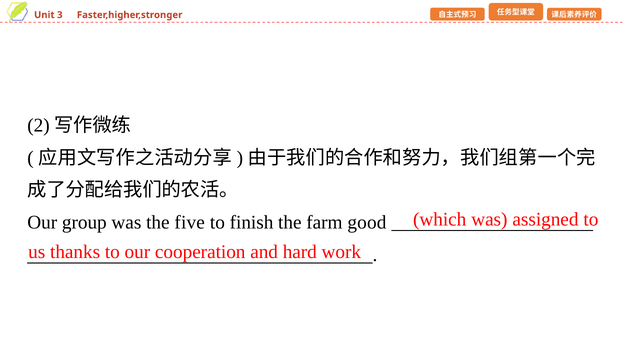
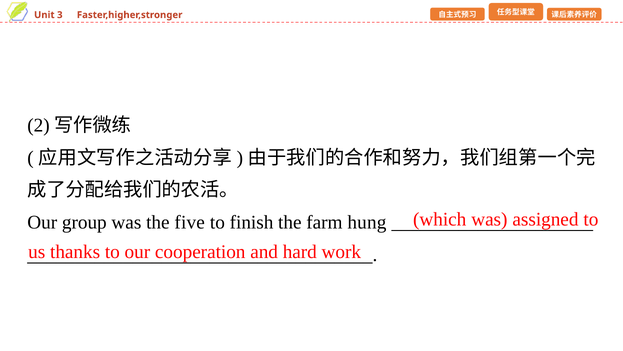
good: good -> hung (367, 222)
